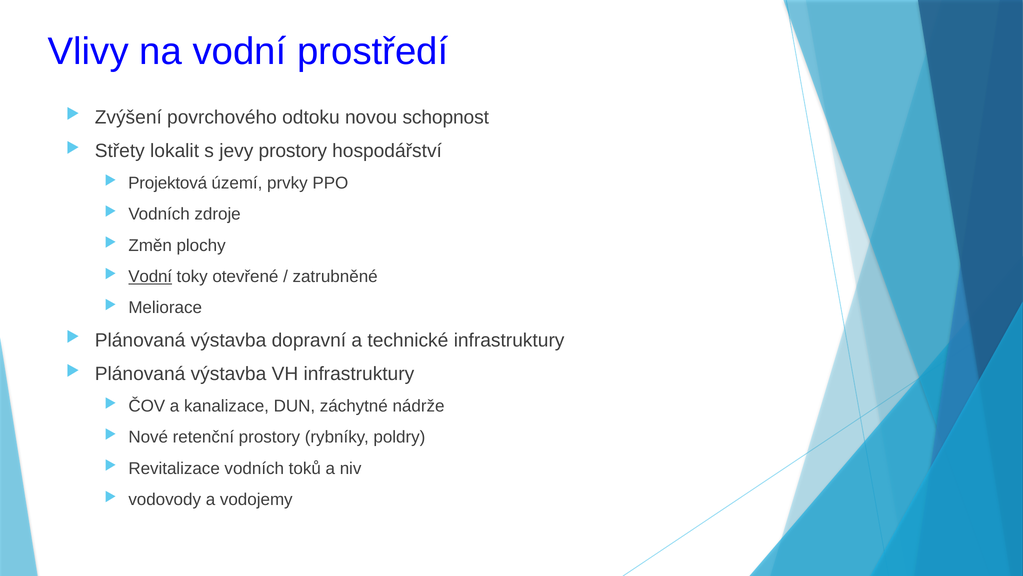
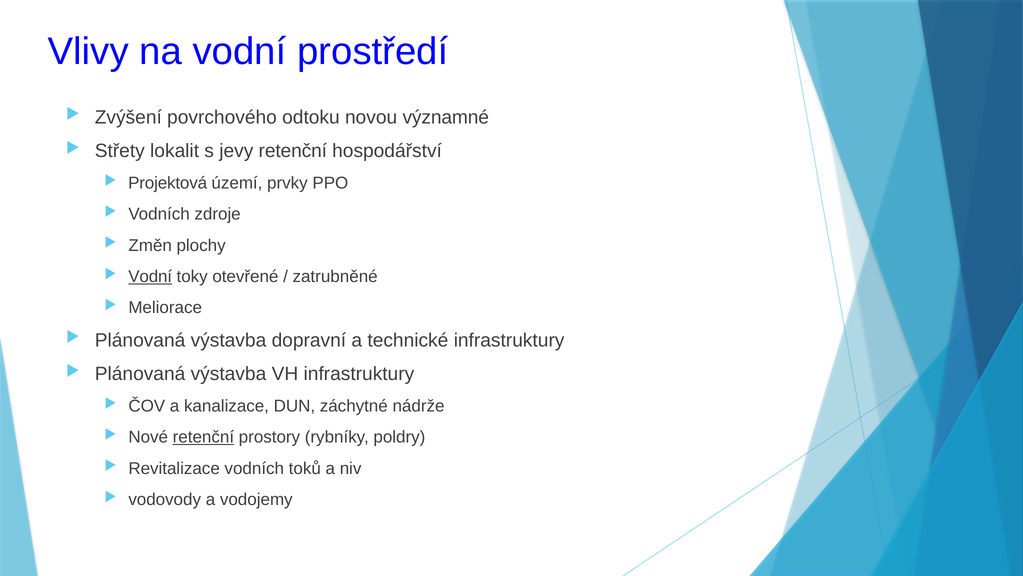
schopnost: schopnost -> významné (446, 117)
jevy prostory: prostory -> retenční (293, 151)
retenční underline: none -> present (203, 437)
